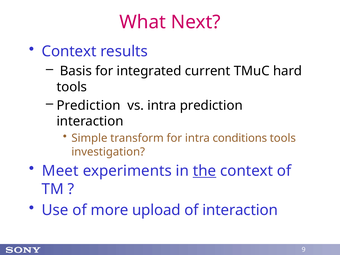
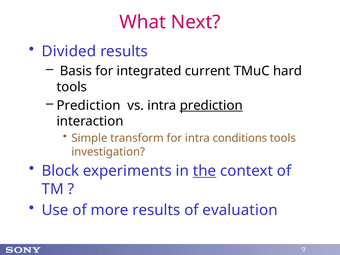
Context: Context -> Divided (69, 51)
prediction underline: none -> present (211, 105)
Meet: Meet -> Block (60, 171)
more upload: upload -> results (156, 210)
of interaction: interaction -> evaluation (240, 210)
